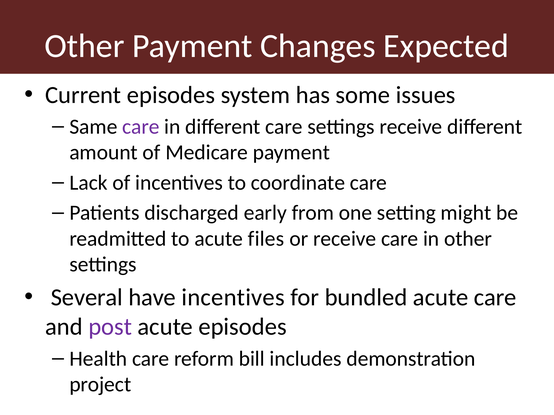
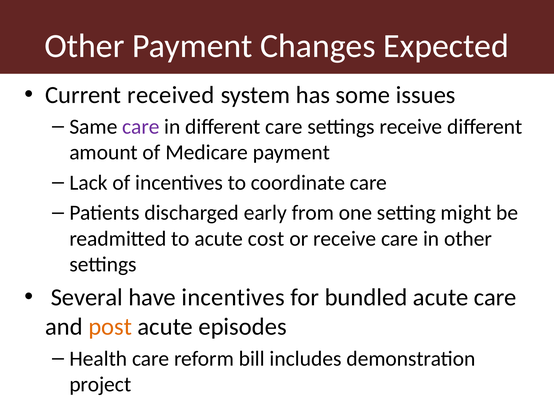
Current episodes: episodes -> received (171, 95)
files: files -> cost (266, 239)
post colour: purple -> orange (110, 327)
